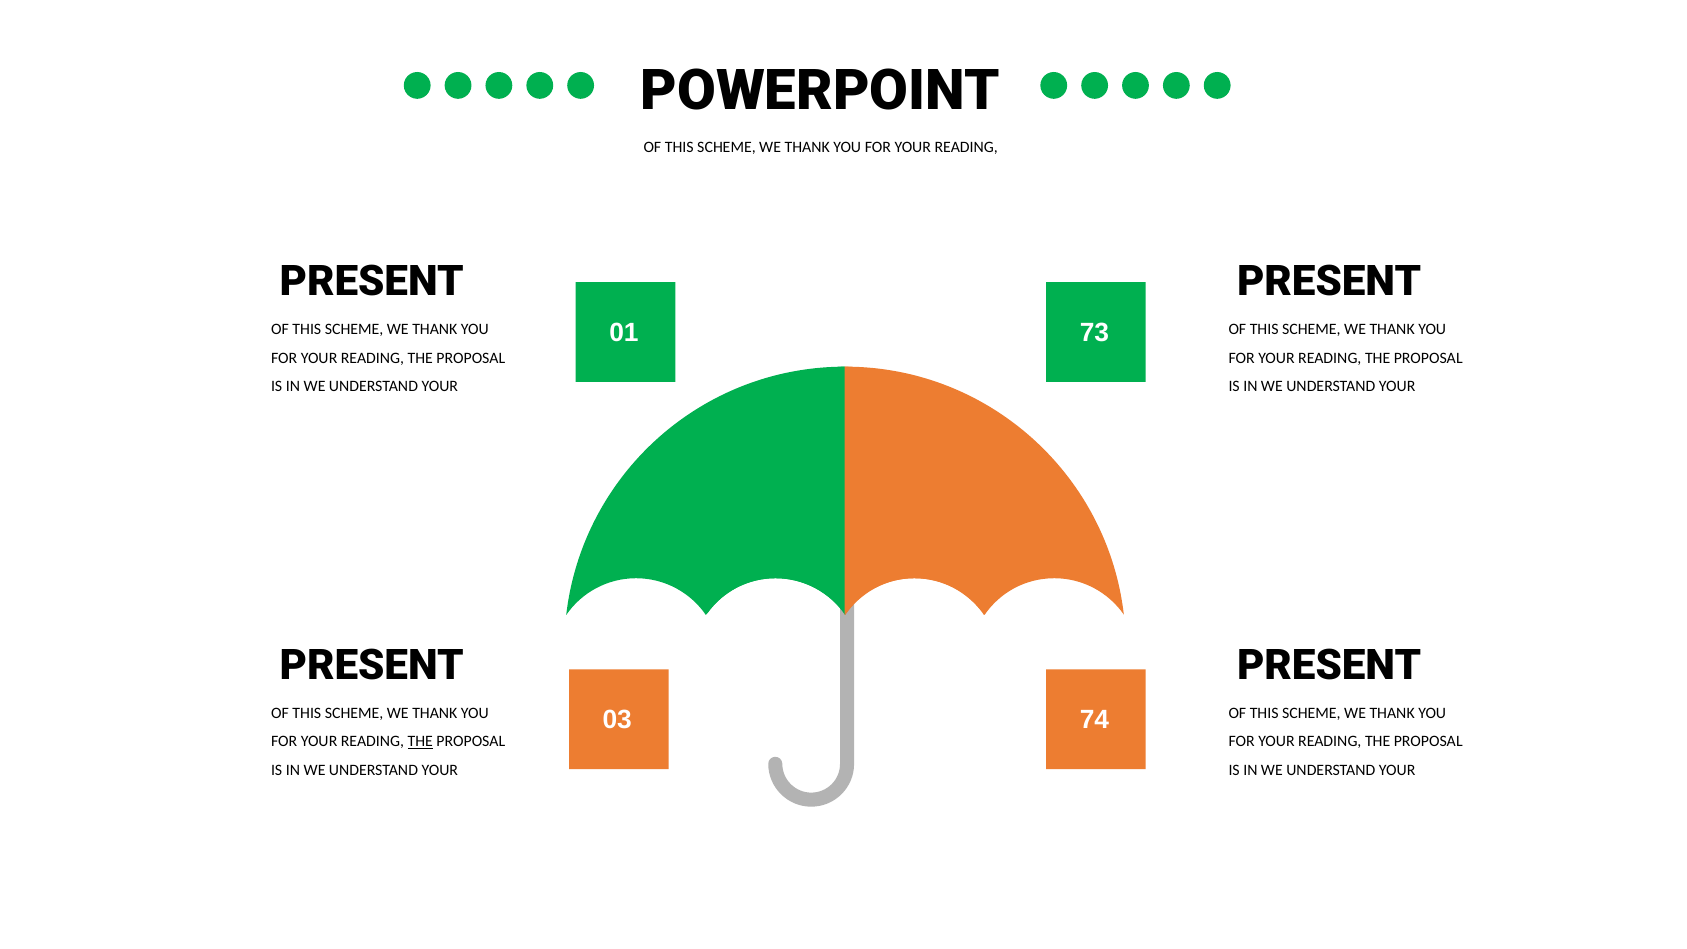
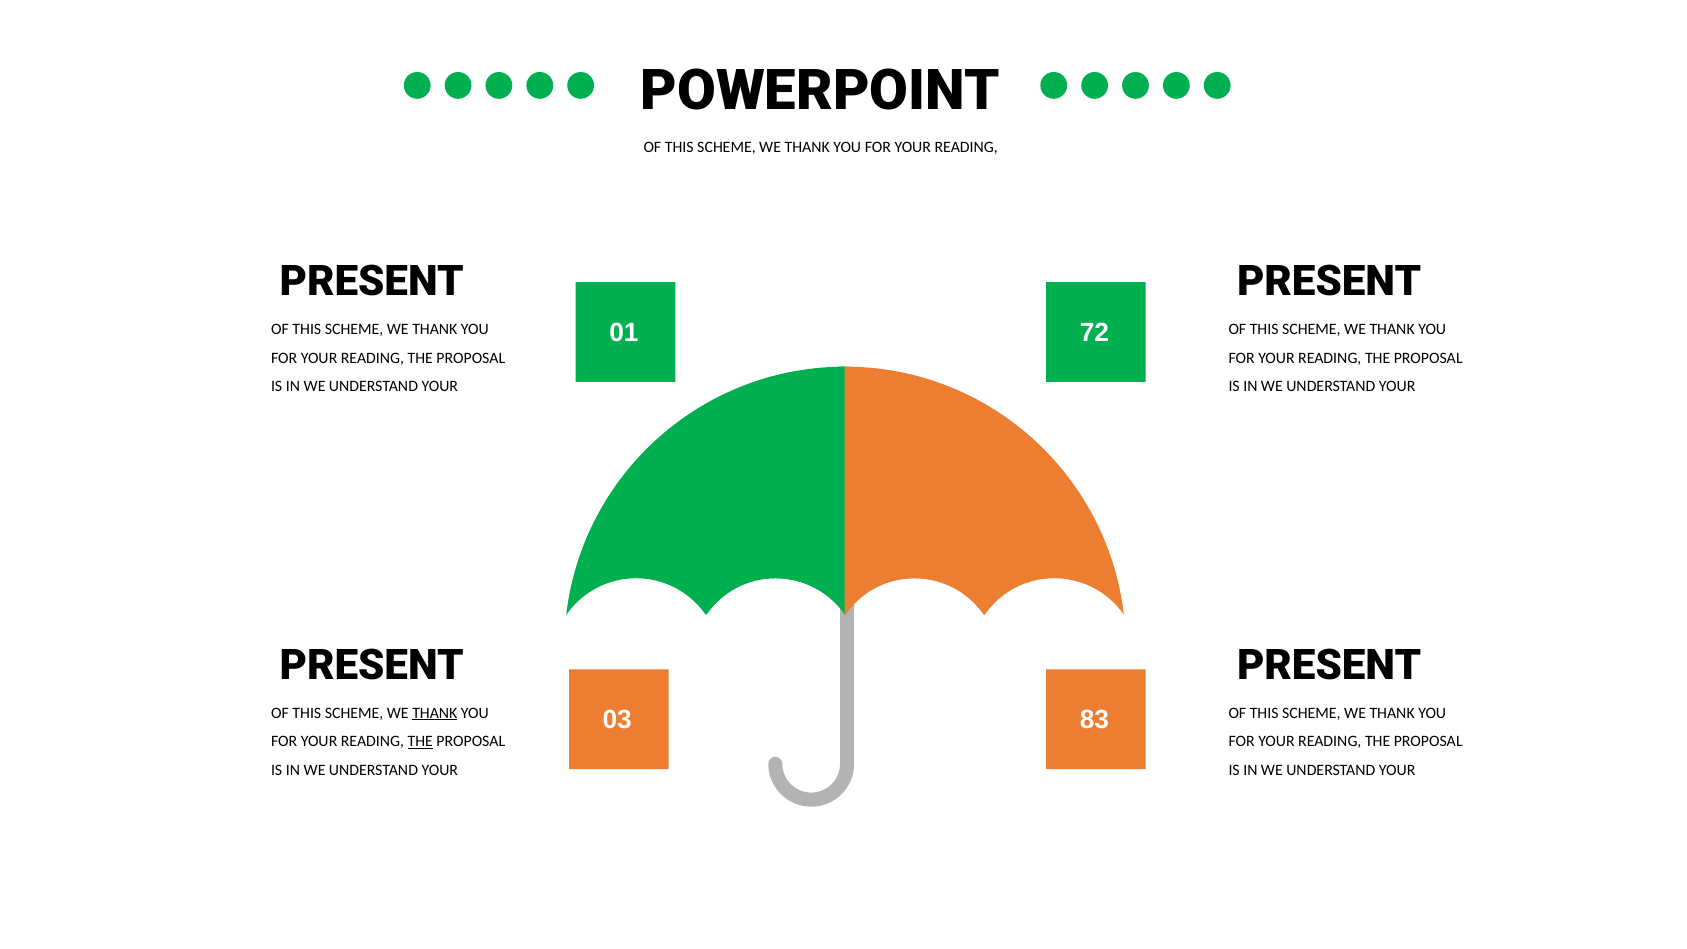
73: 73 -> 72 (1094, 333)
THANK underline: none -> present (435, 713)
74: 74 -> 83 (1094, 720)
